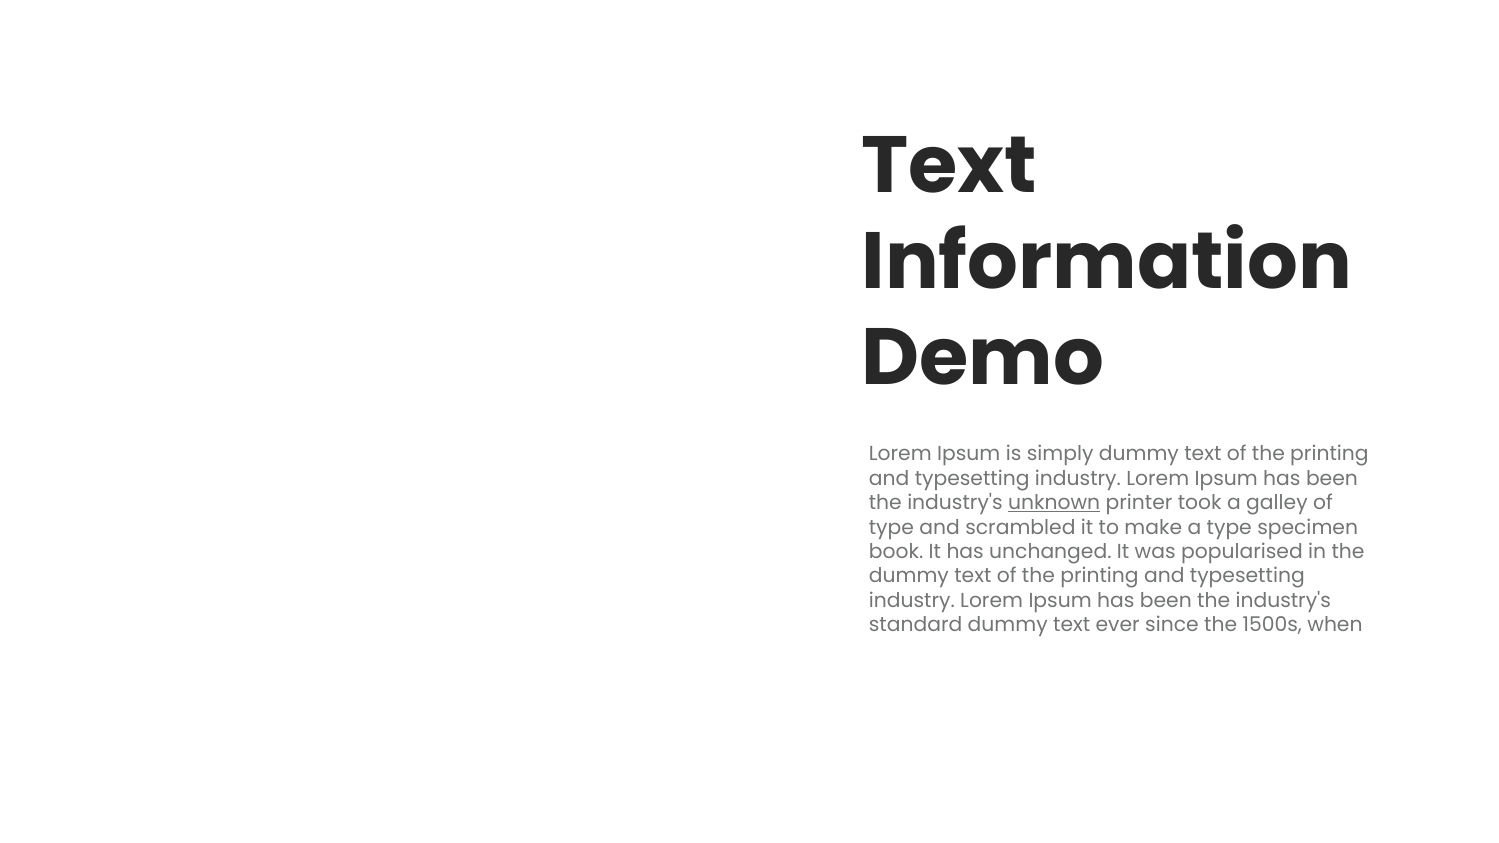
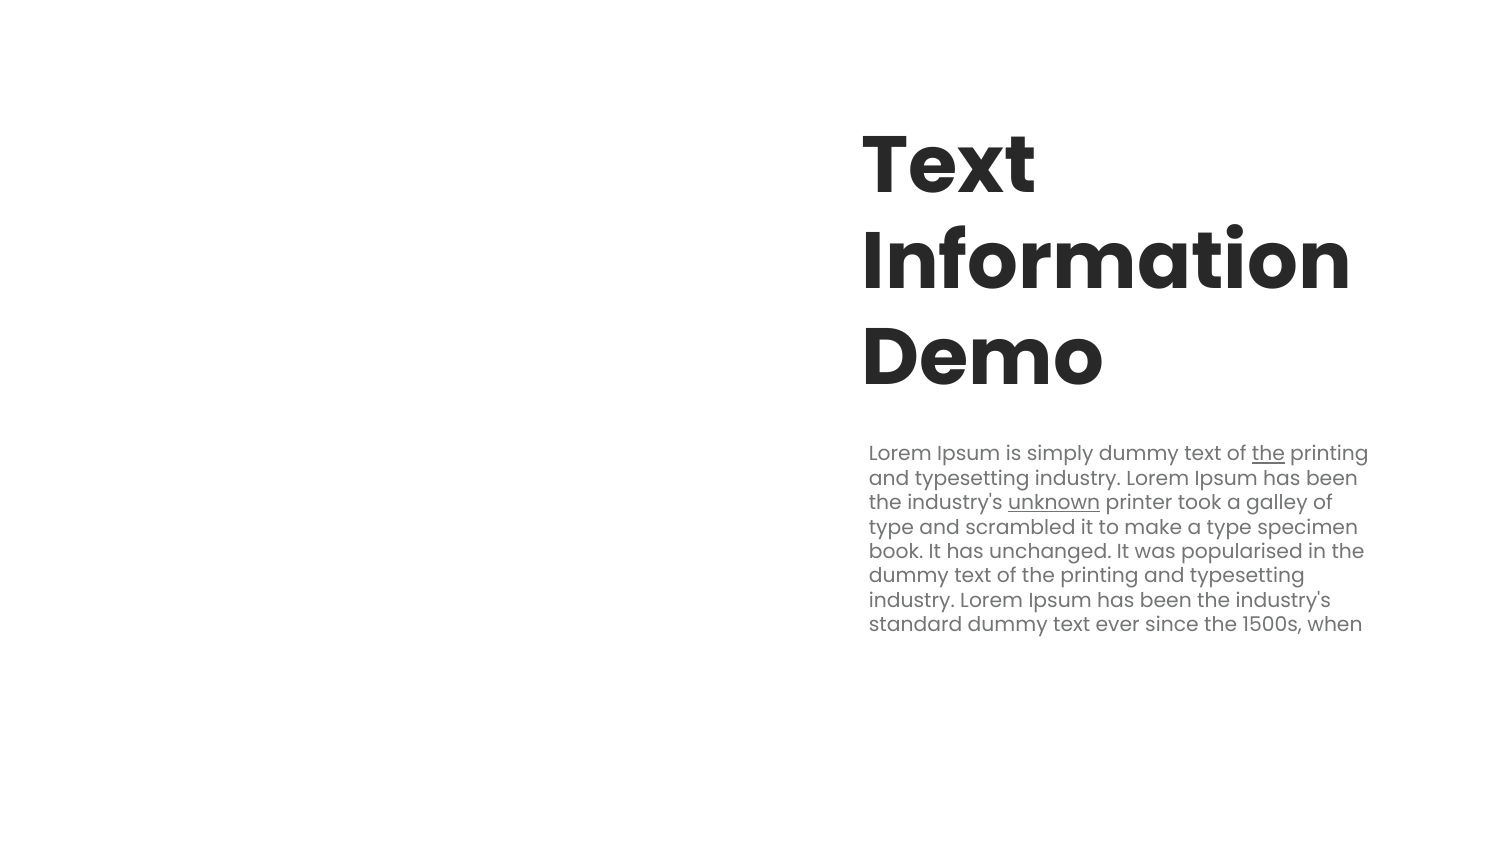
the underline: none -> present (1268, 454)
